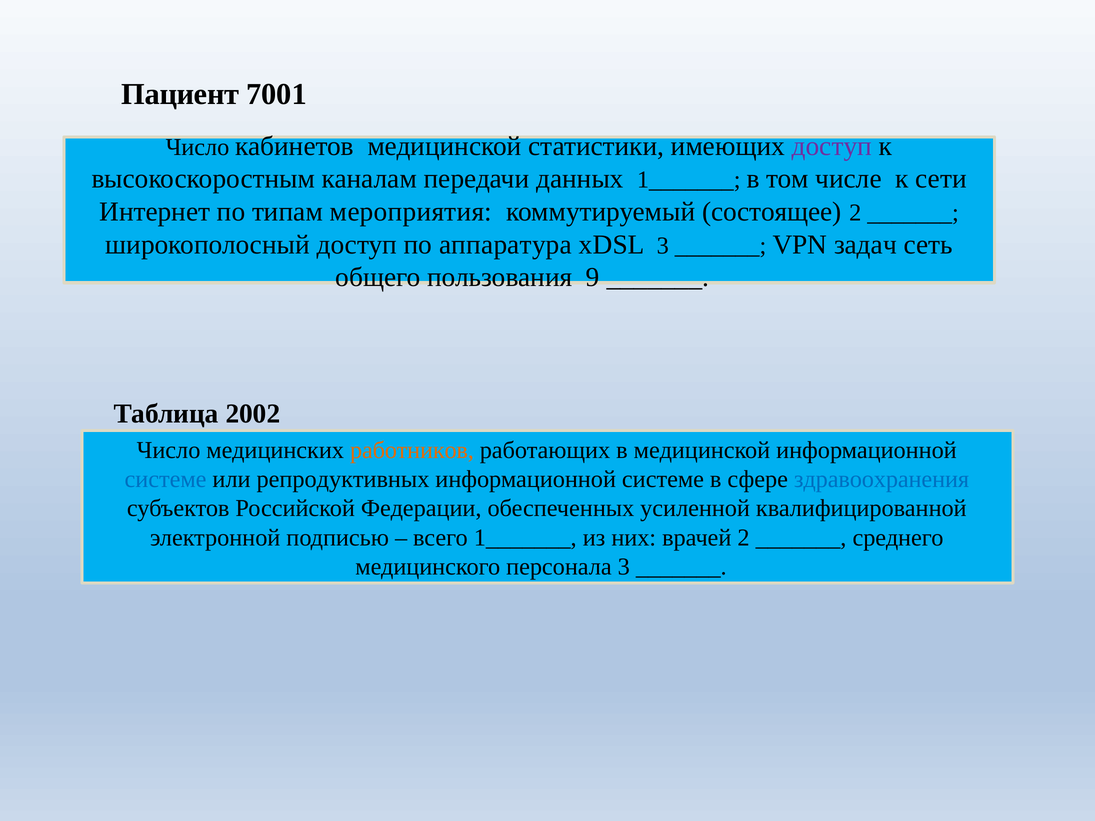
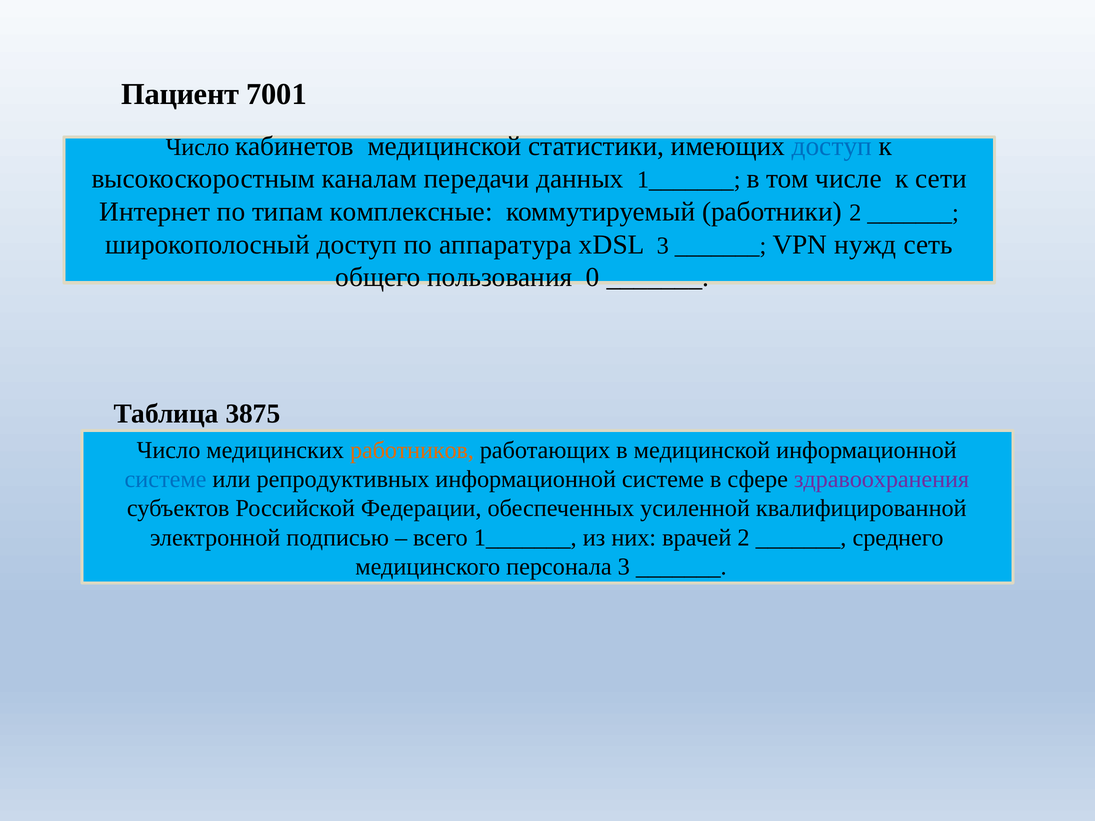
доступ colour: purple -> blue (832, 146)
мероприятия: мероприятия -> комплексные (411, 212)
состоящее: состоящее -> работники (772, 212)
задач: задач -> нужд (865, 245)
9: 9 -> 0 (593, 277)
2002: 2002 -> 3875 (253, 414)
здравоохранения colour: blue -> purple (882, 479)
